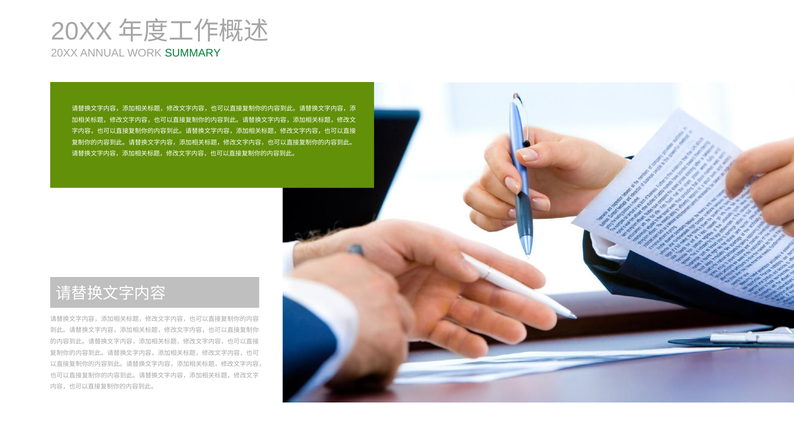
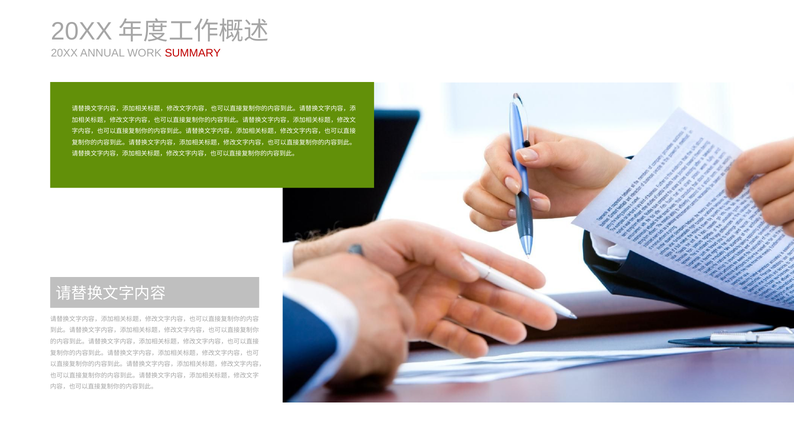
SUMMARY colour: green -> red (193, 53)
